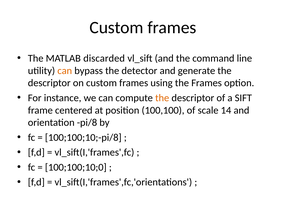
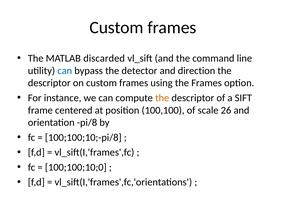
can colour: orange -> blue (65, 71)
generate: generate -> direction (197, 71)
14: 14 -> 26 (226, 110)
